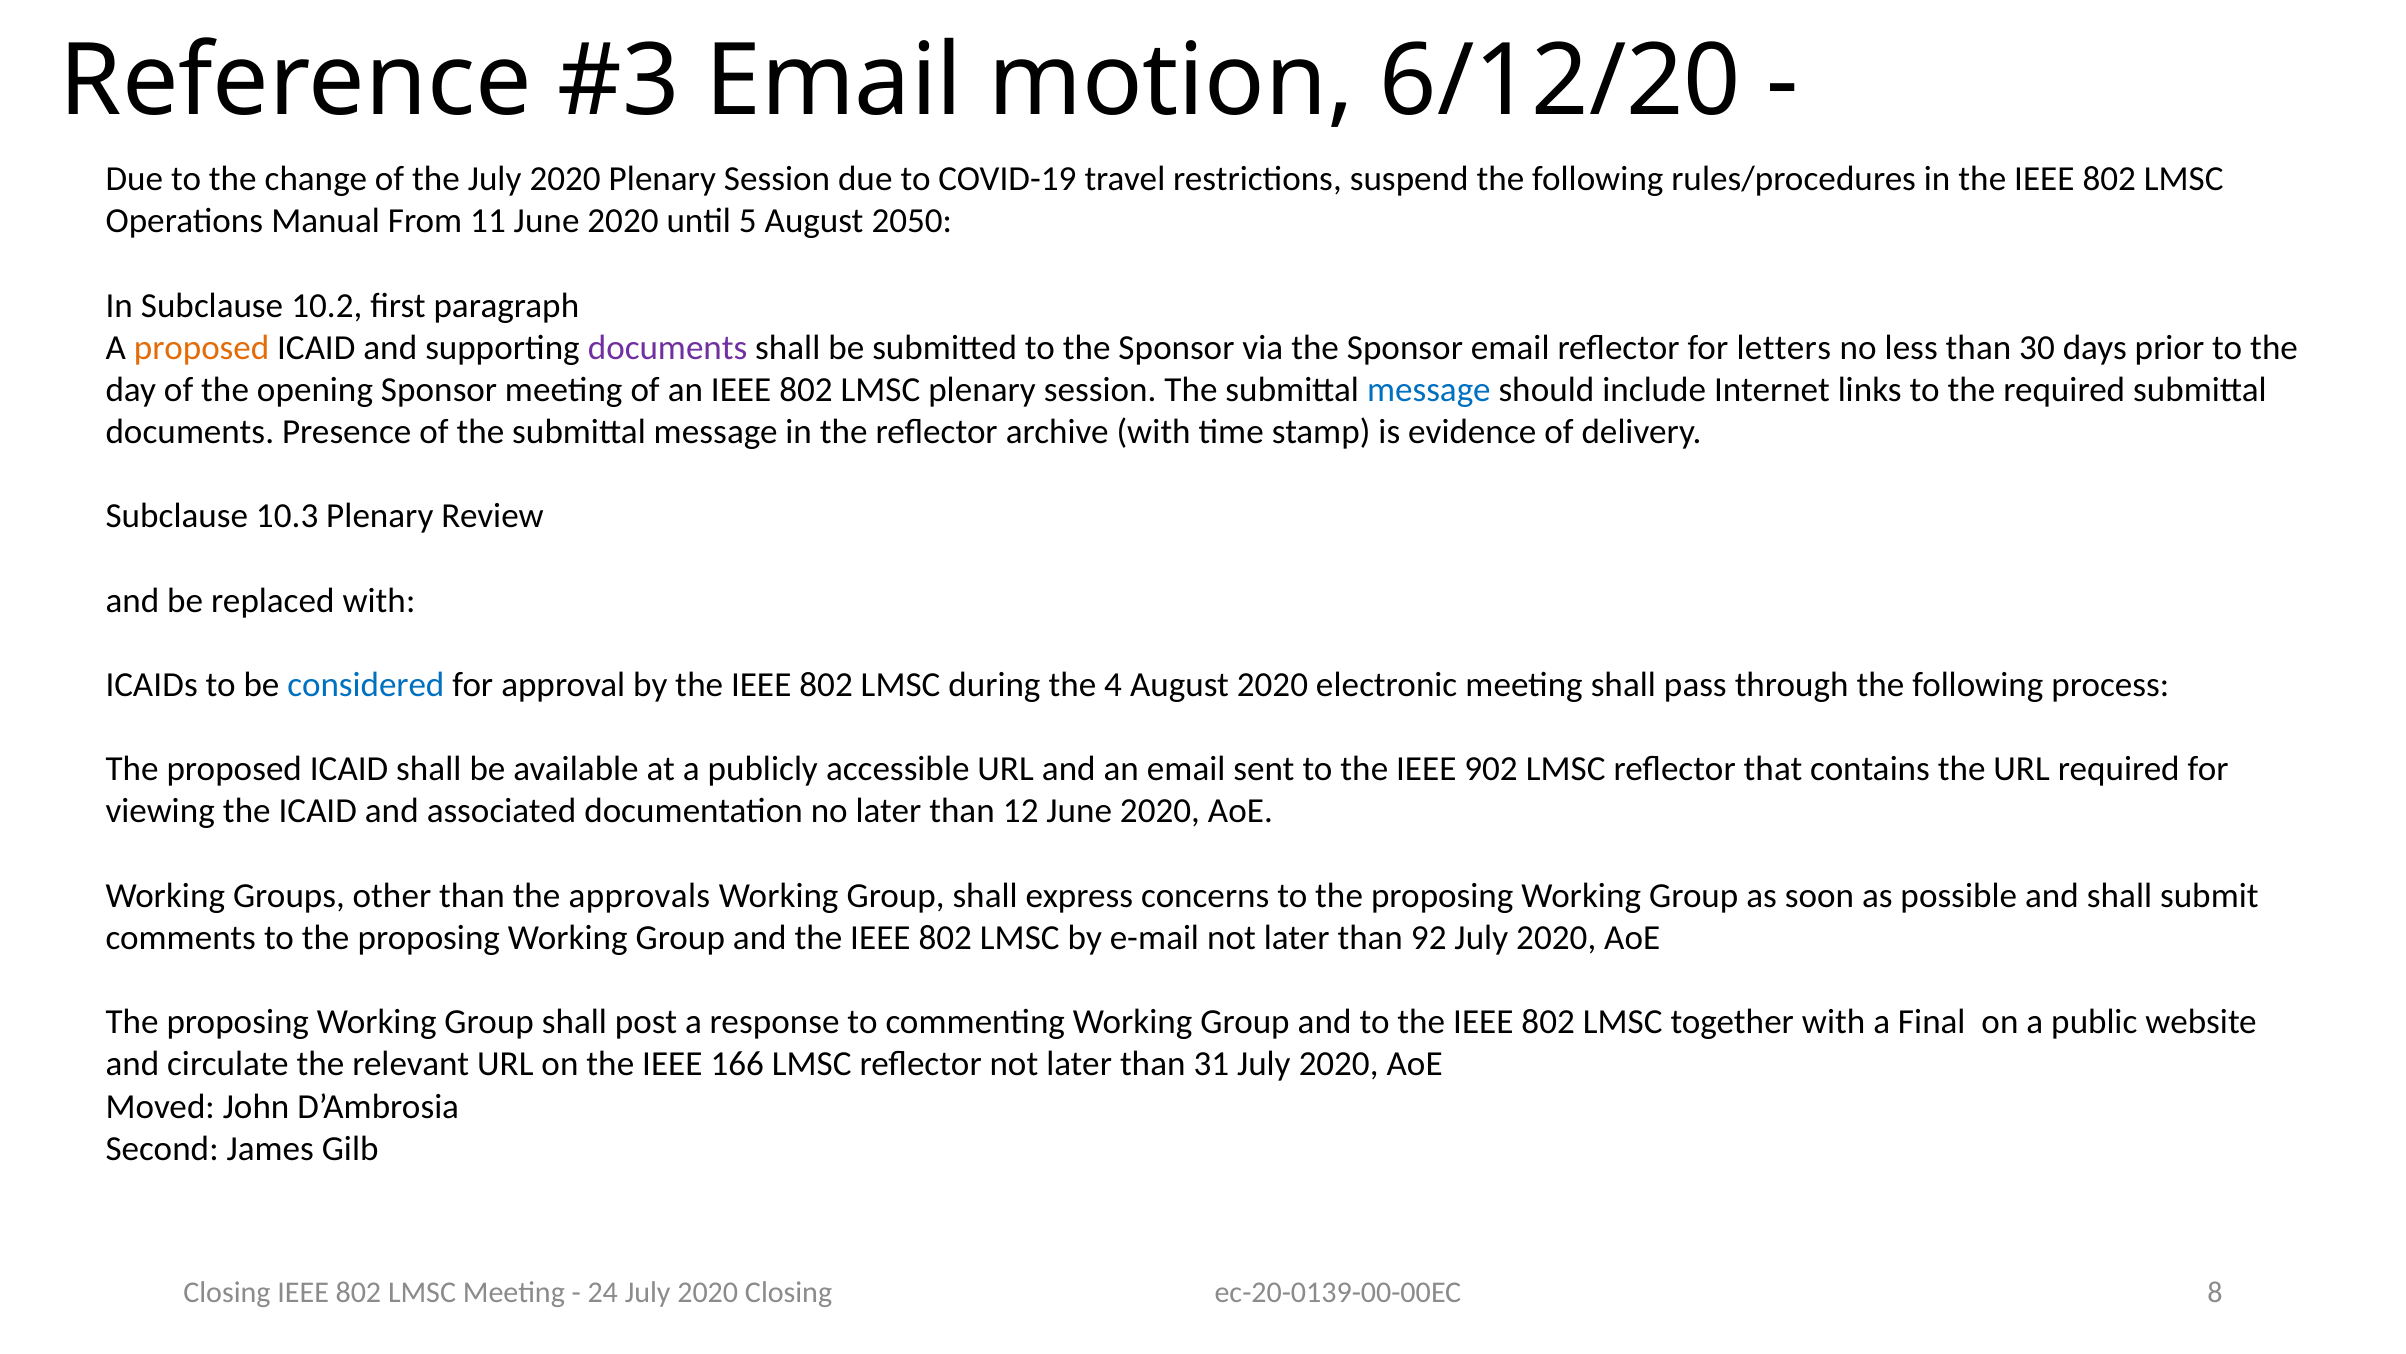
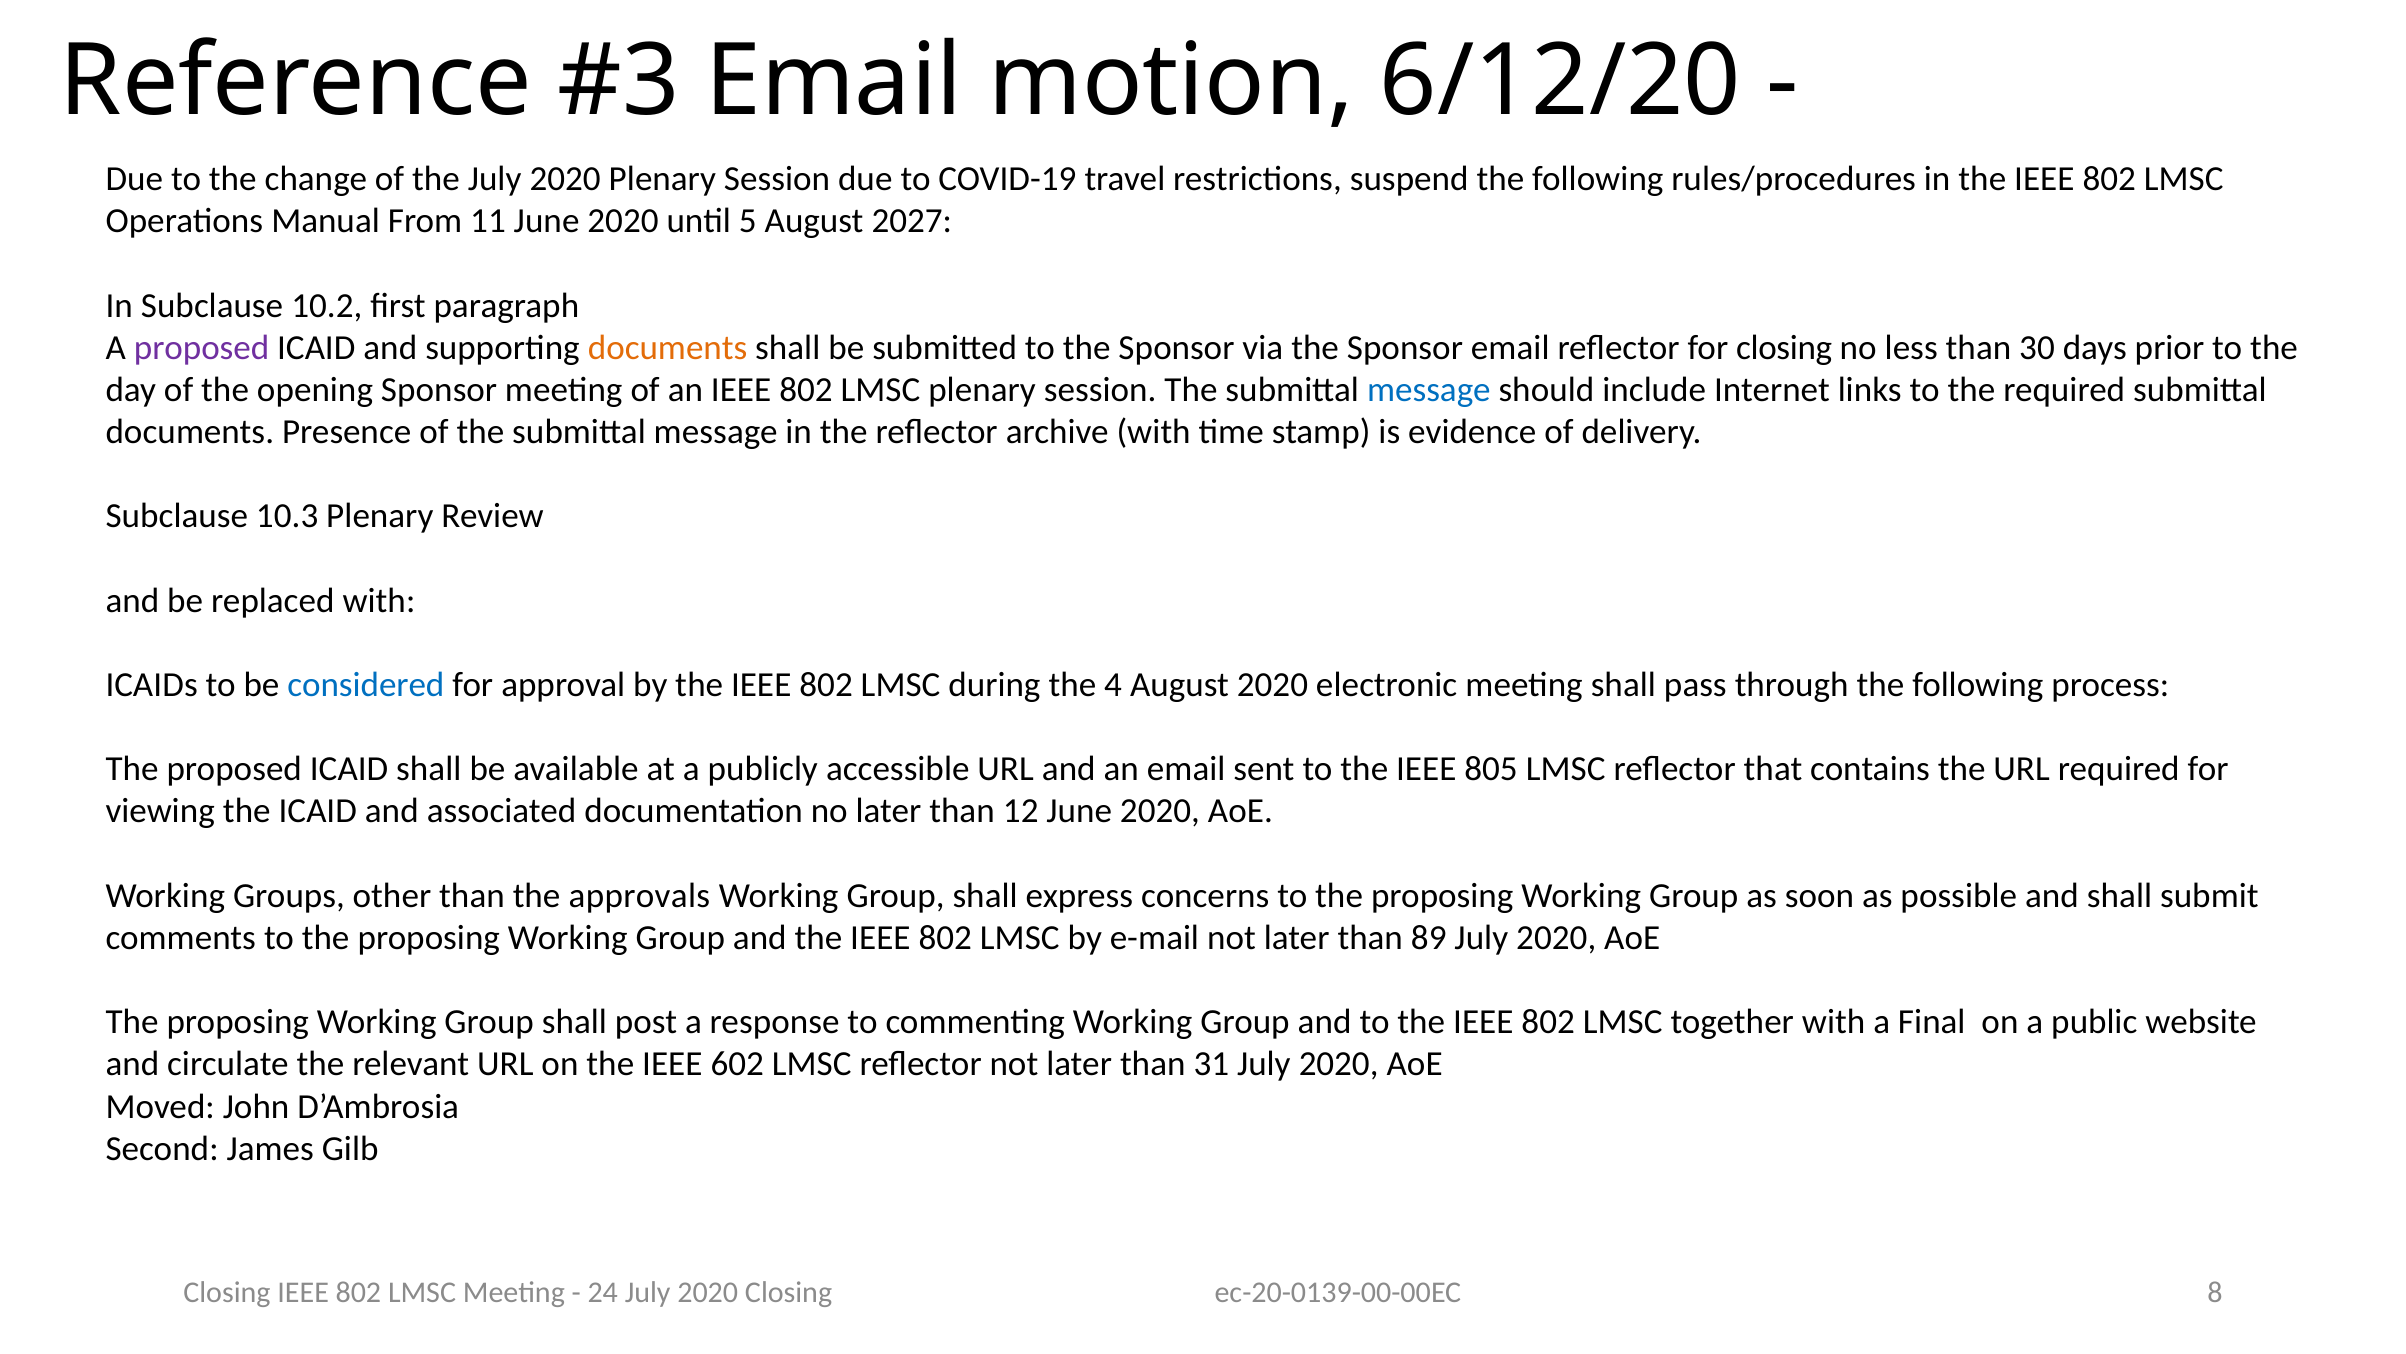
2050: 2050 -> 2027 (912, 221)
proposed colour: orange -> purple (202, 348)
documents colour: purple -> orange (668, 348)
for letters: letters -> closing (1784, 348)
902: 902 -> 805 (1491, 769)
92: 92 -> 89 (1429, 937)
166: 166 -> 602 (737, 1064)
